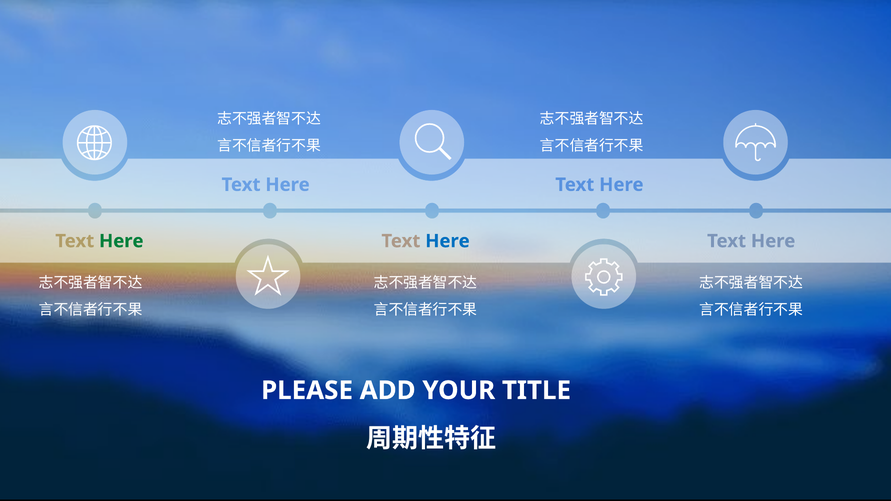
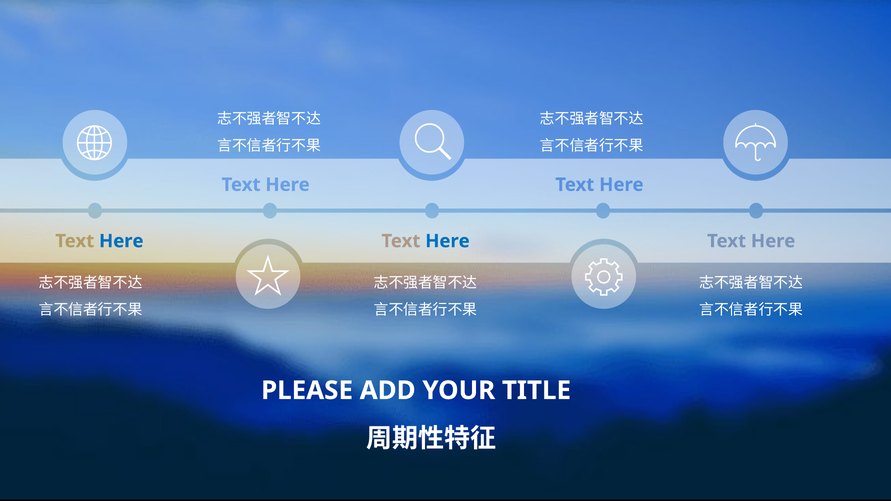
Here colour: green -> blue (121, 241)
